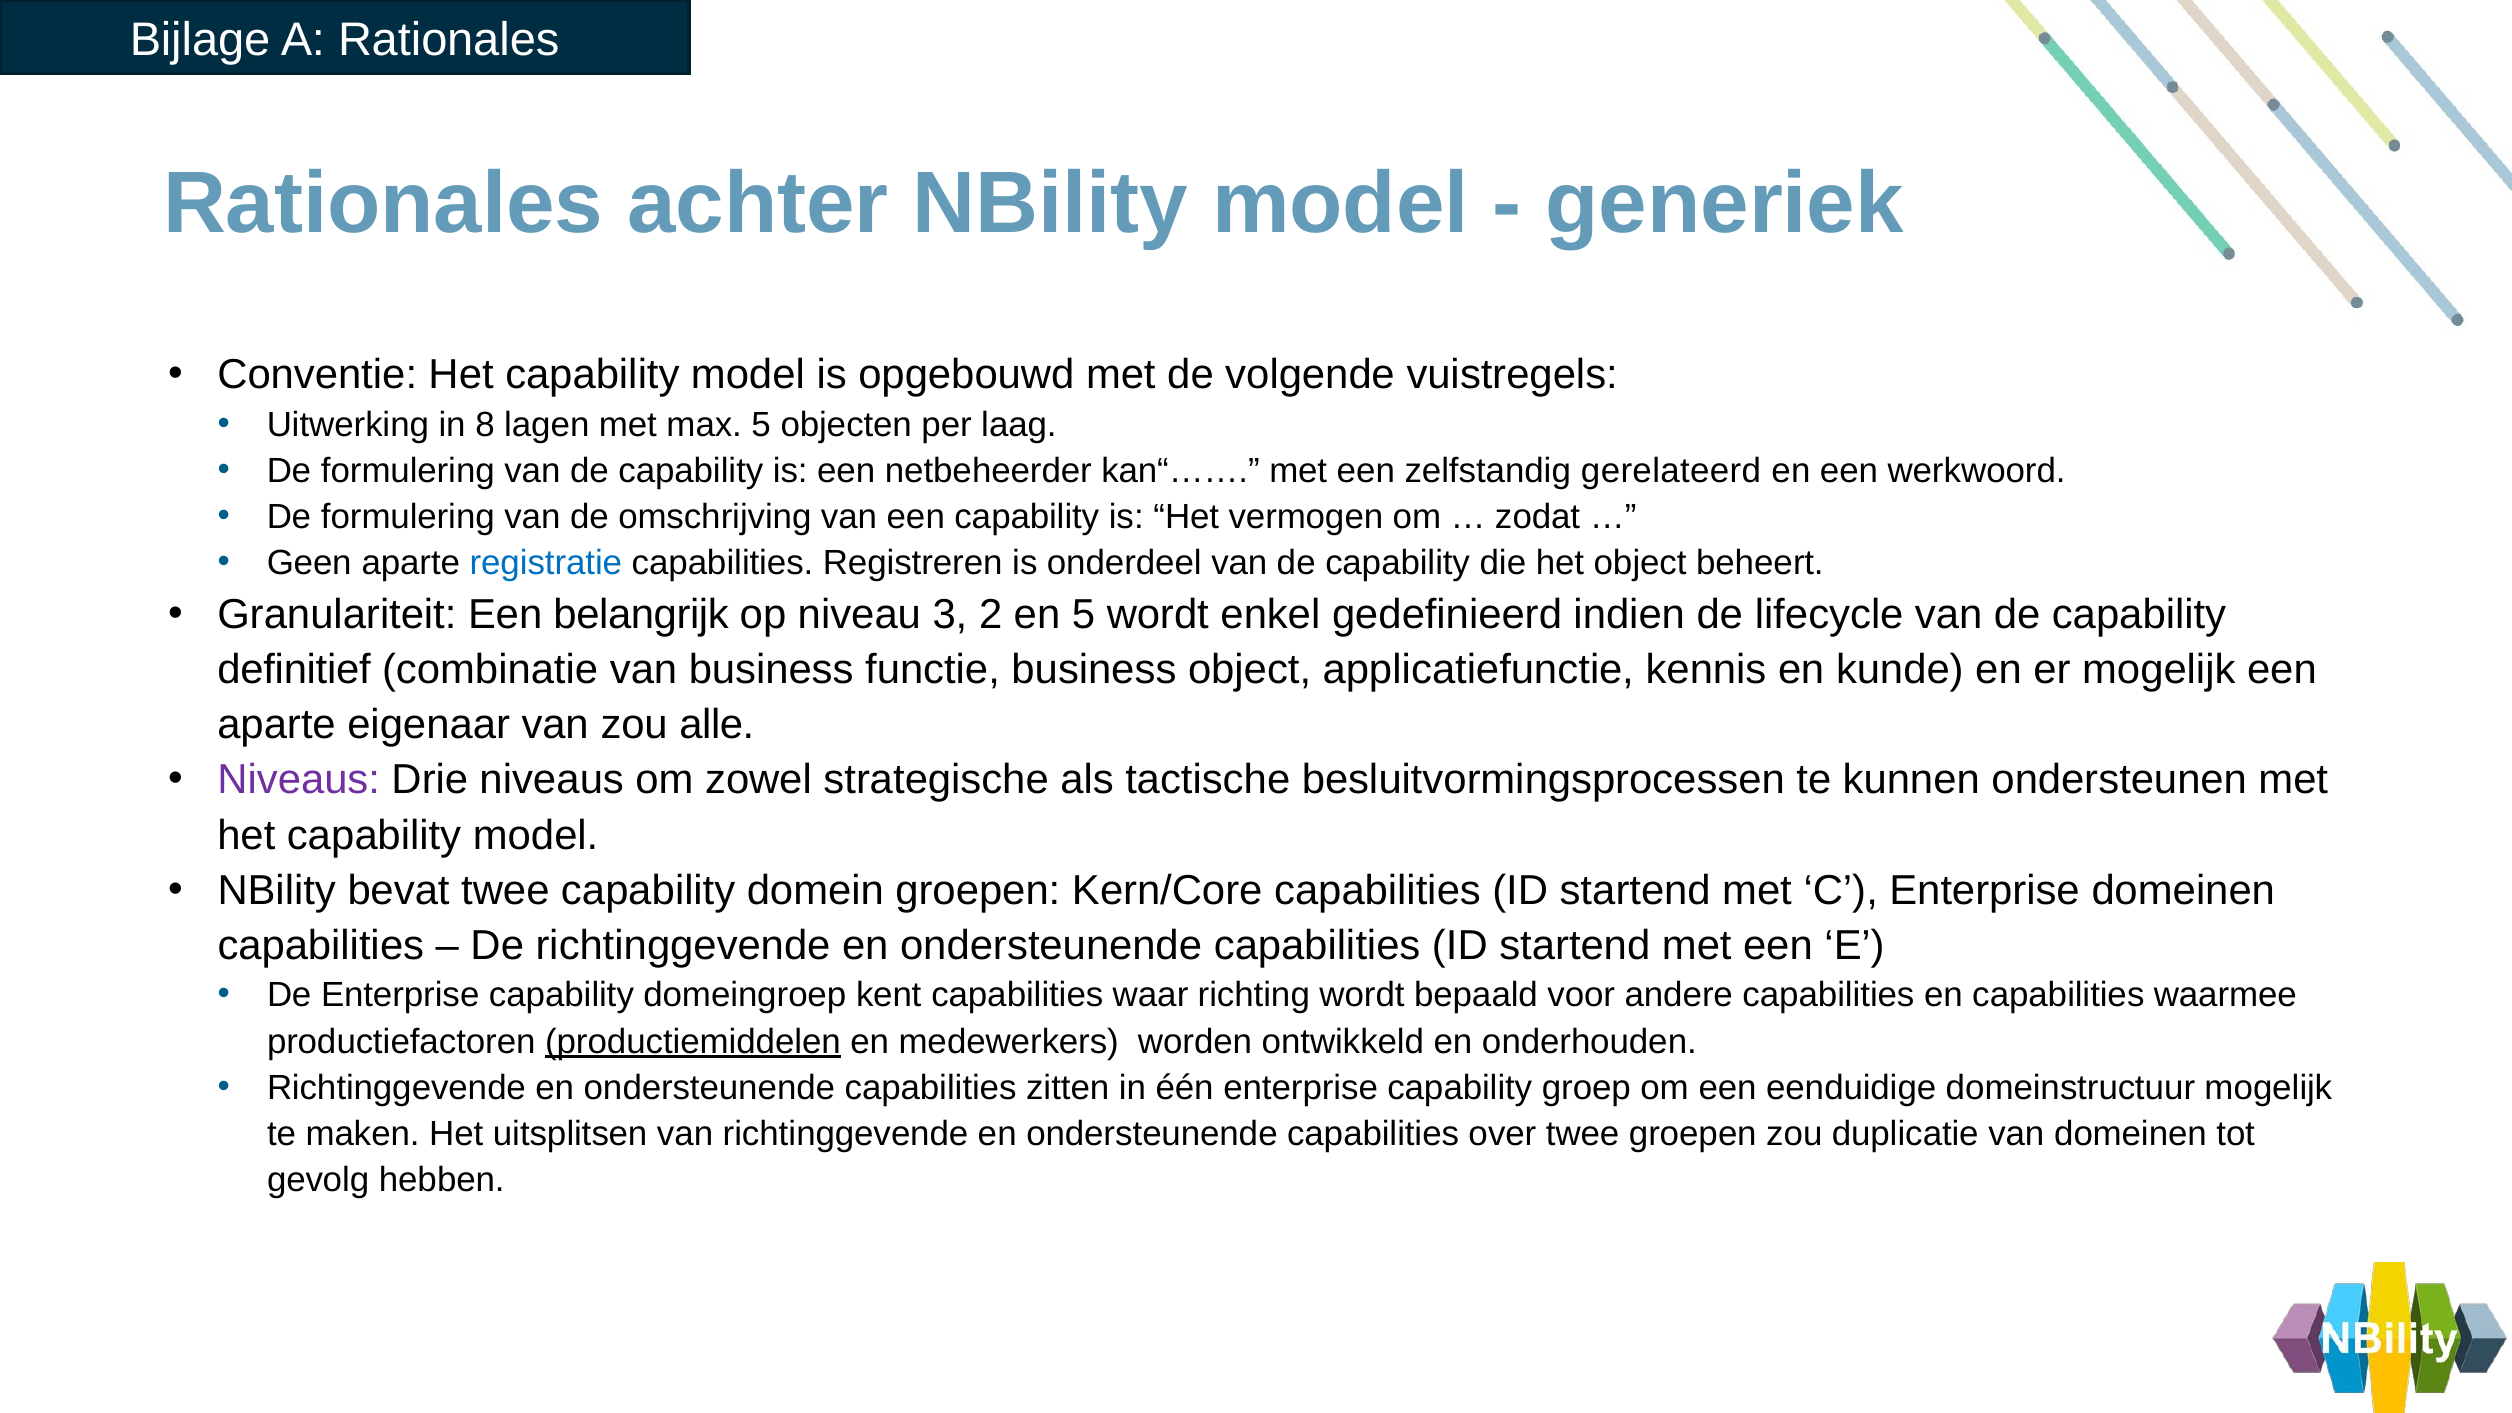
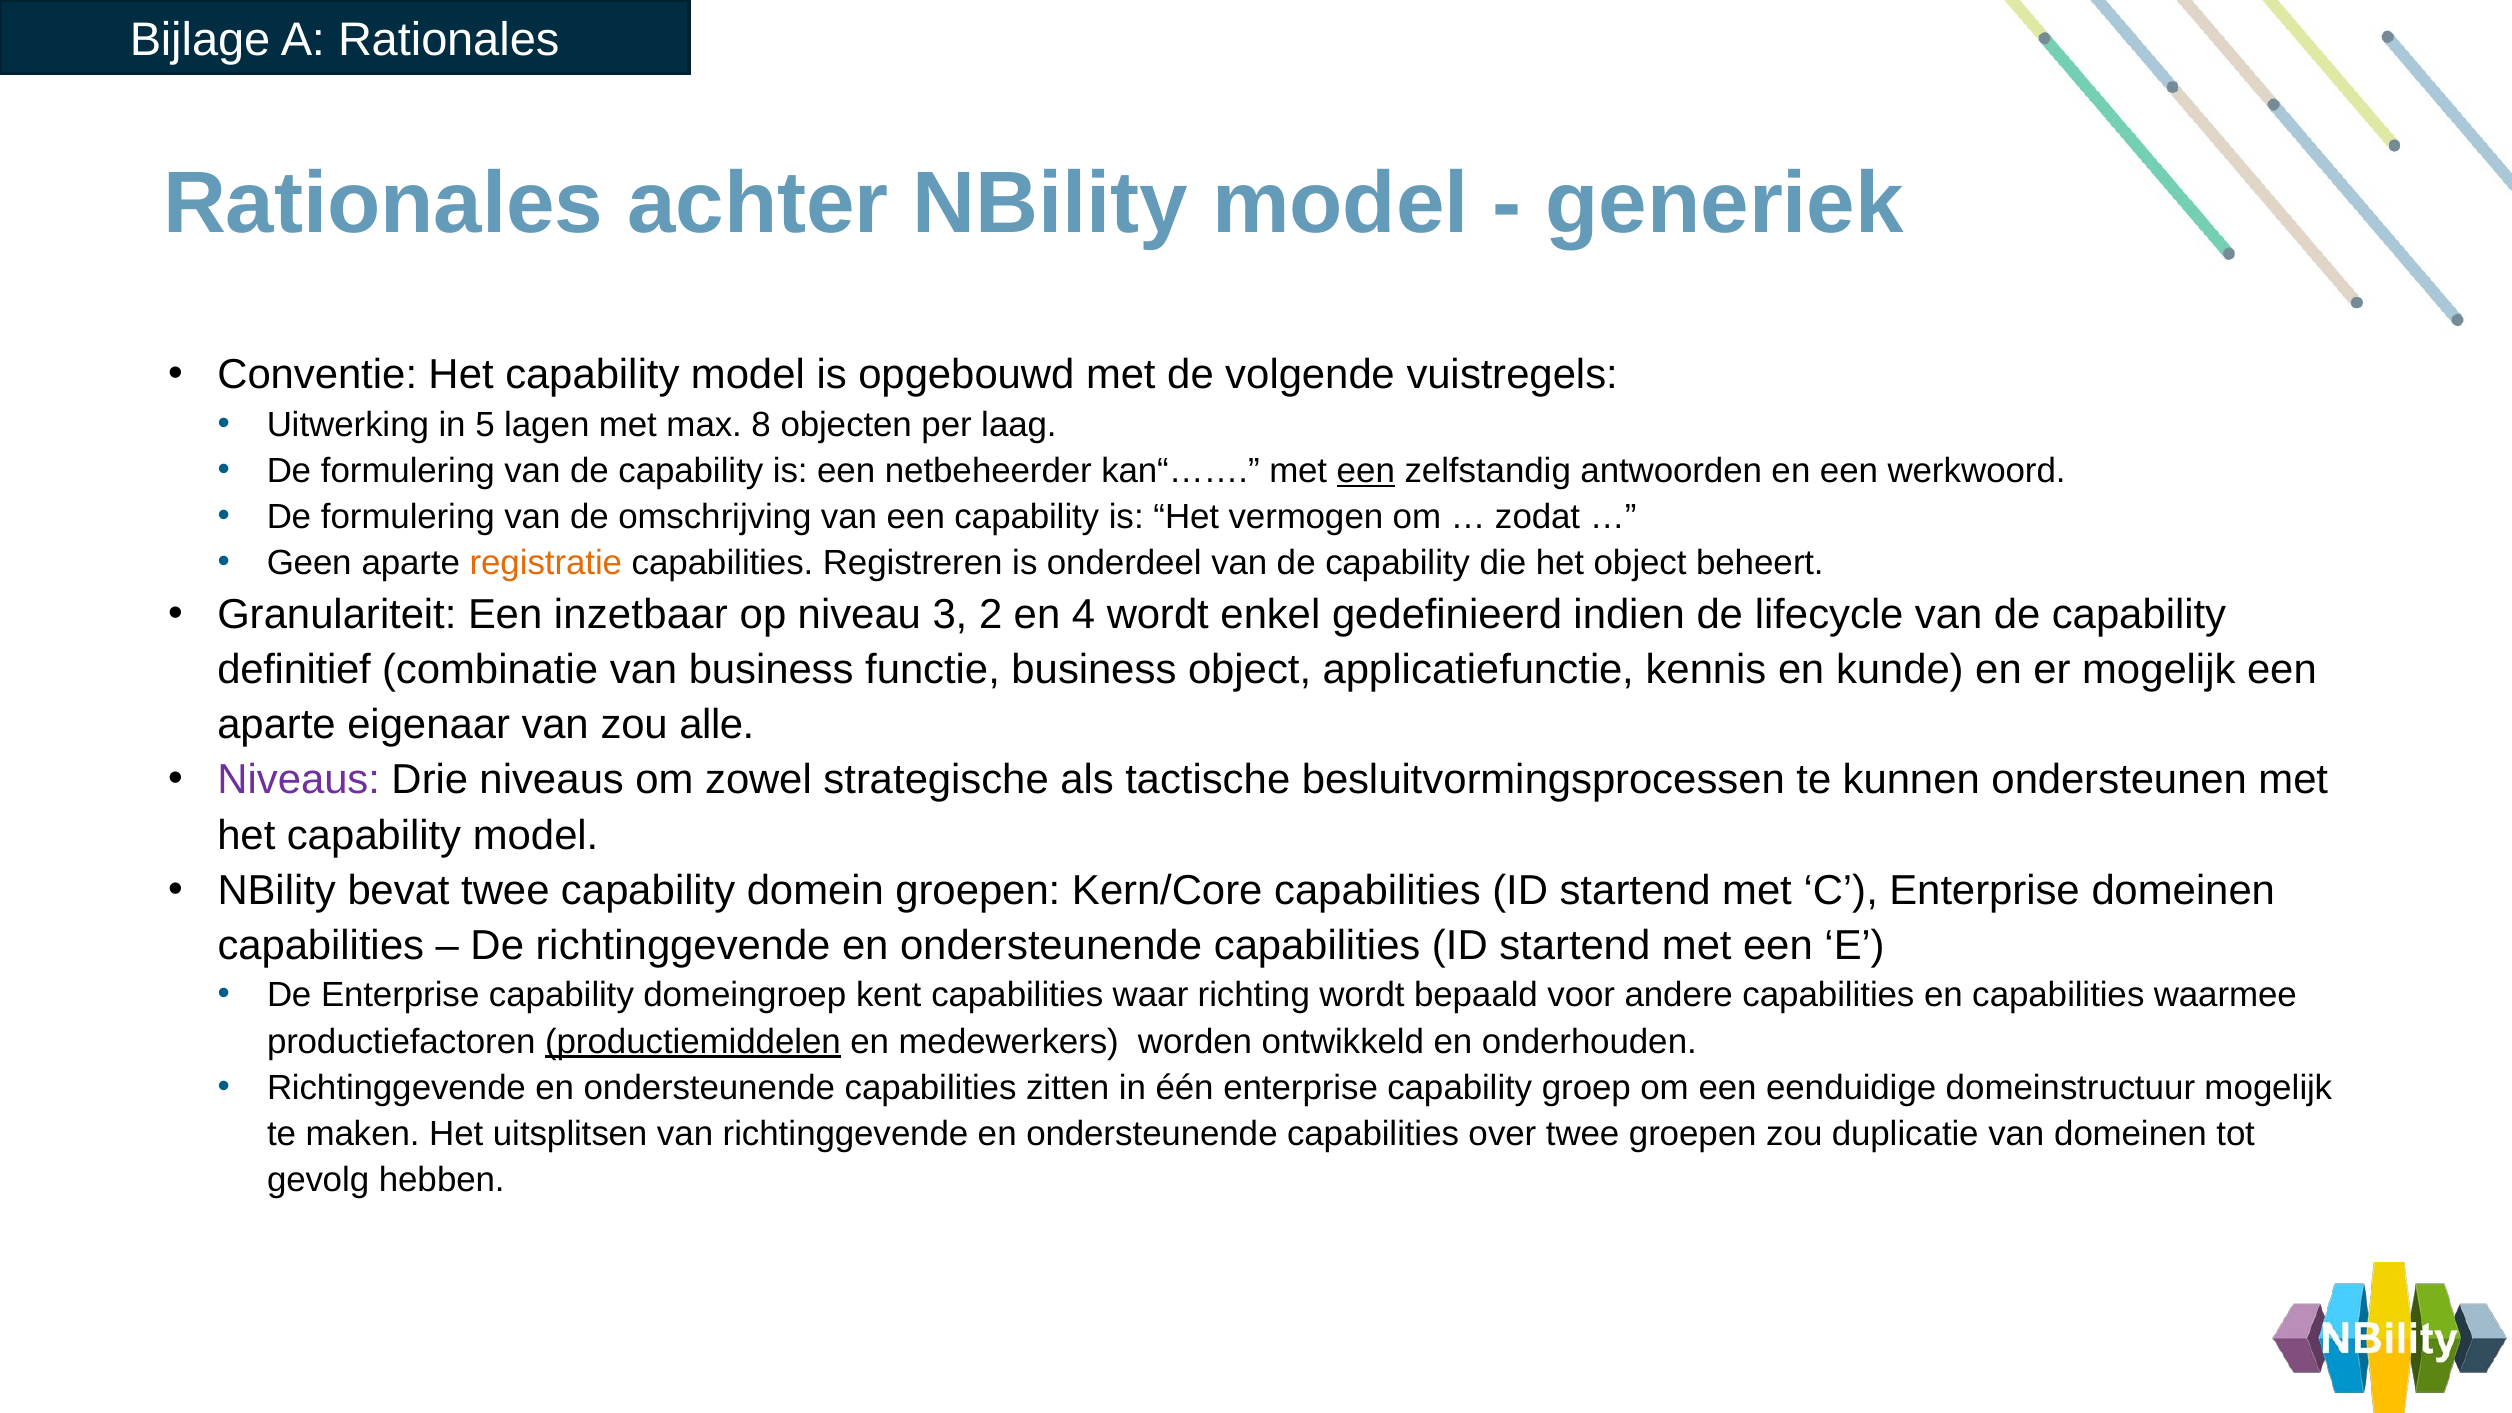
8: 8 -> 5 (485, 425)
max 5: 5 -> 8 (761, 425)
een underline: none -> present (1366, 471)
gerelateerd: gerelateerd -> antwoorden (1671, 471)
registratie colour: blue -> orange (546, 563)
belangrijk: belangrijk -> inzetbaar (641, 615)
en 5: 5 -> 4 (1083, 615)
